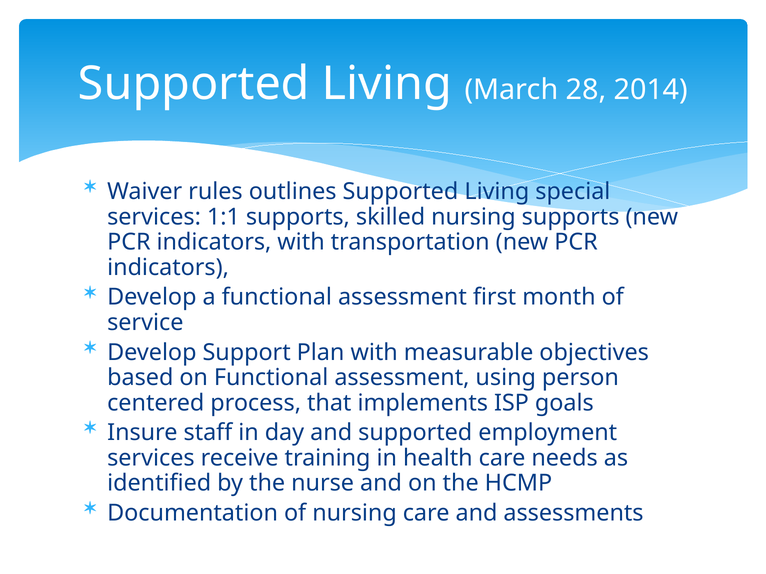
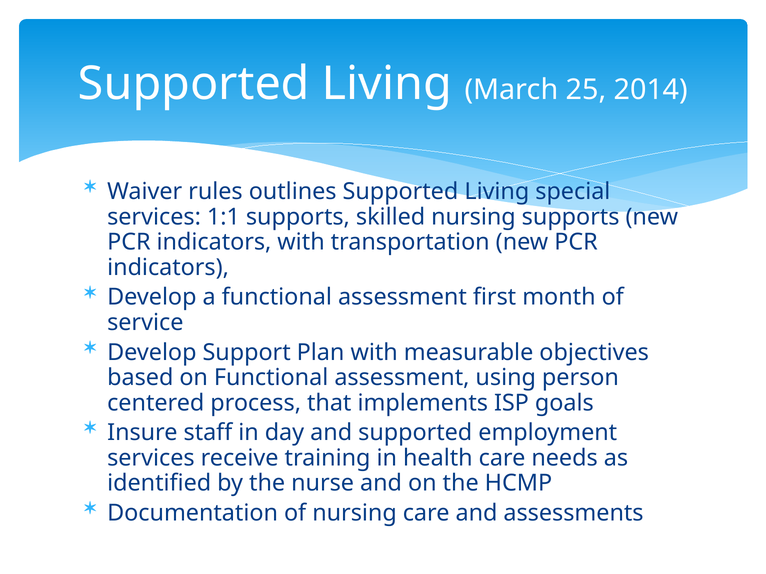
28: 28 -> 25 (586, 90)
